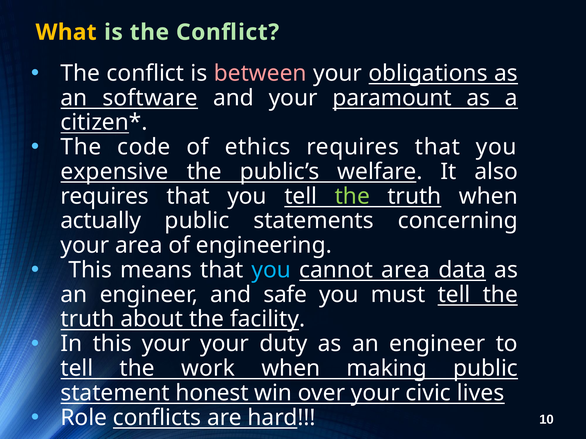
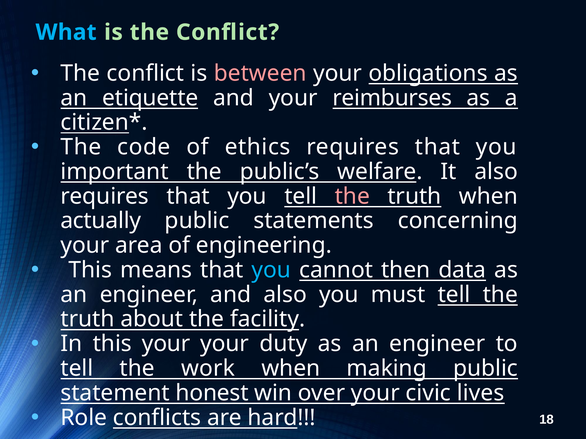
What colour: yellow -> light blue (66, 32)
software: software -> etiquette (150, 98)
paramount: paramount -> reimburses (392, 98)
expensive: expensive -> important (115, 172)
the colour: light green -> pink (352, 196)
cannot area: area -> then (406, 270)
and safe: safe -> also (285, 295)
10: 10 -> 18 (547, 420)
